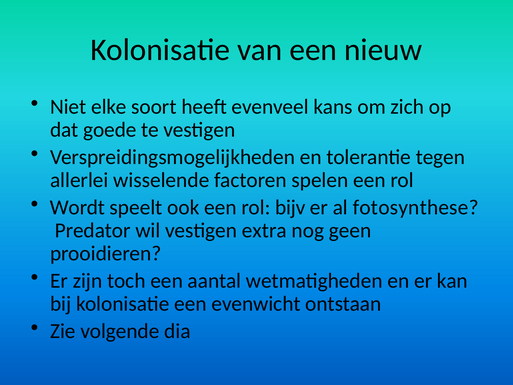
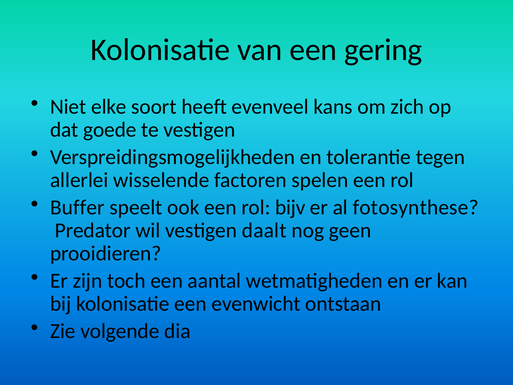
nieuw: nieuw -> gering (383, 50)
Wordt: Wordt -> Buffer (77, 207)
extra: extra -> daalt (264, 230)
